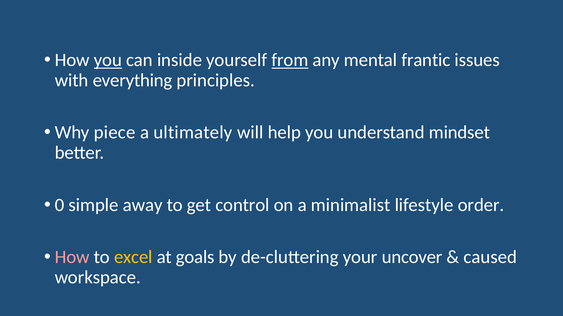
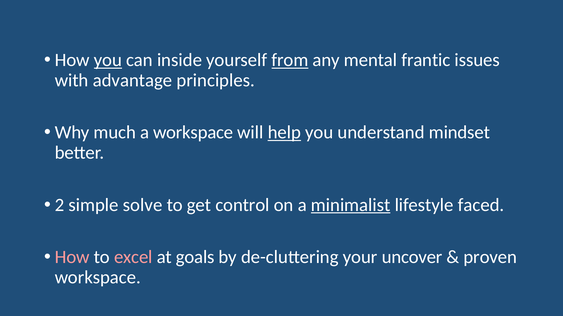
everything: everything -> advantage (133, 80)
piece: piece -> much (115, 133)
a ultimately: ultimately -> workspace (193, 133)
help underline: none -> present (284, 133)
0: 0 -> 2 (59, 205)
away: away -> solve (143, 205)
minimalist underline: none -> present (351, 205)
order: order -> faced (481, 205)
excel colour: yellow -> pink (133, 258)
caused: caused -> proven (490, 258)
